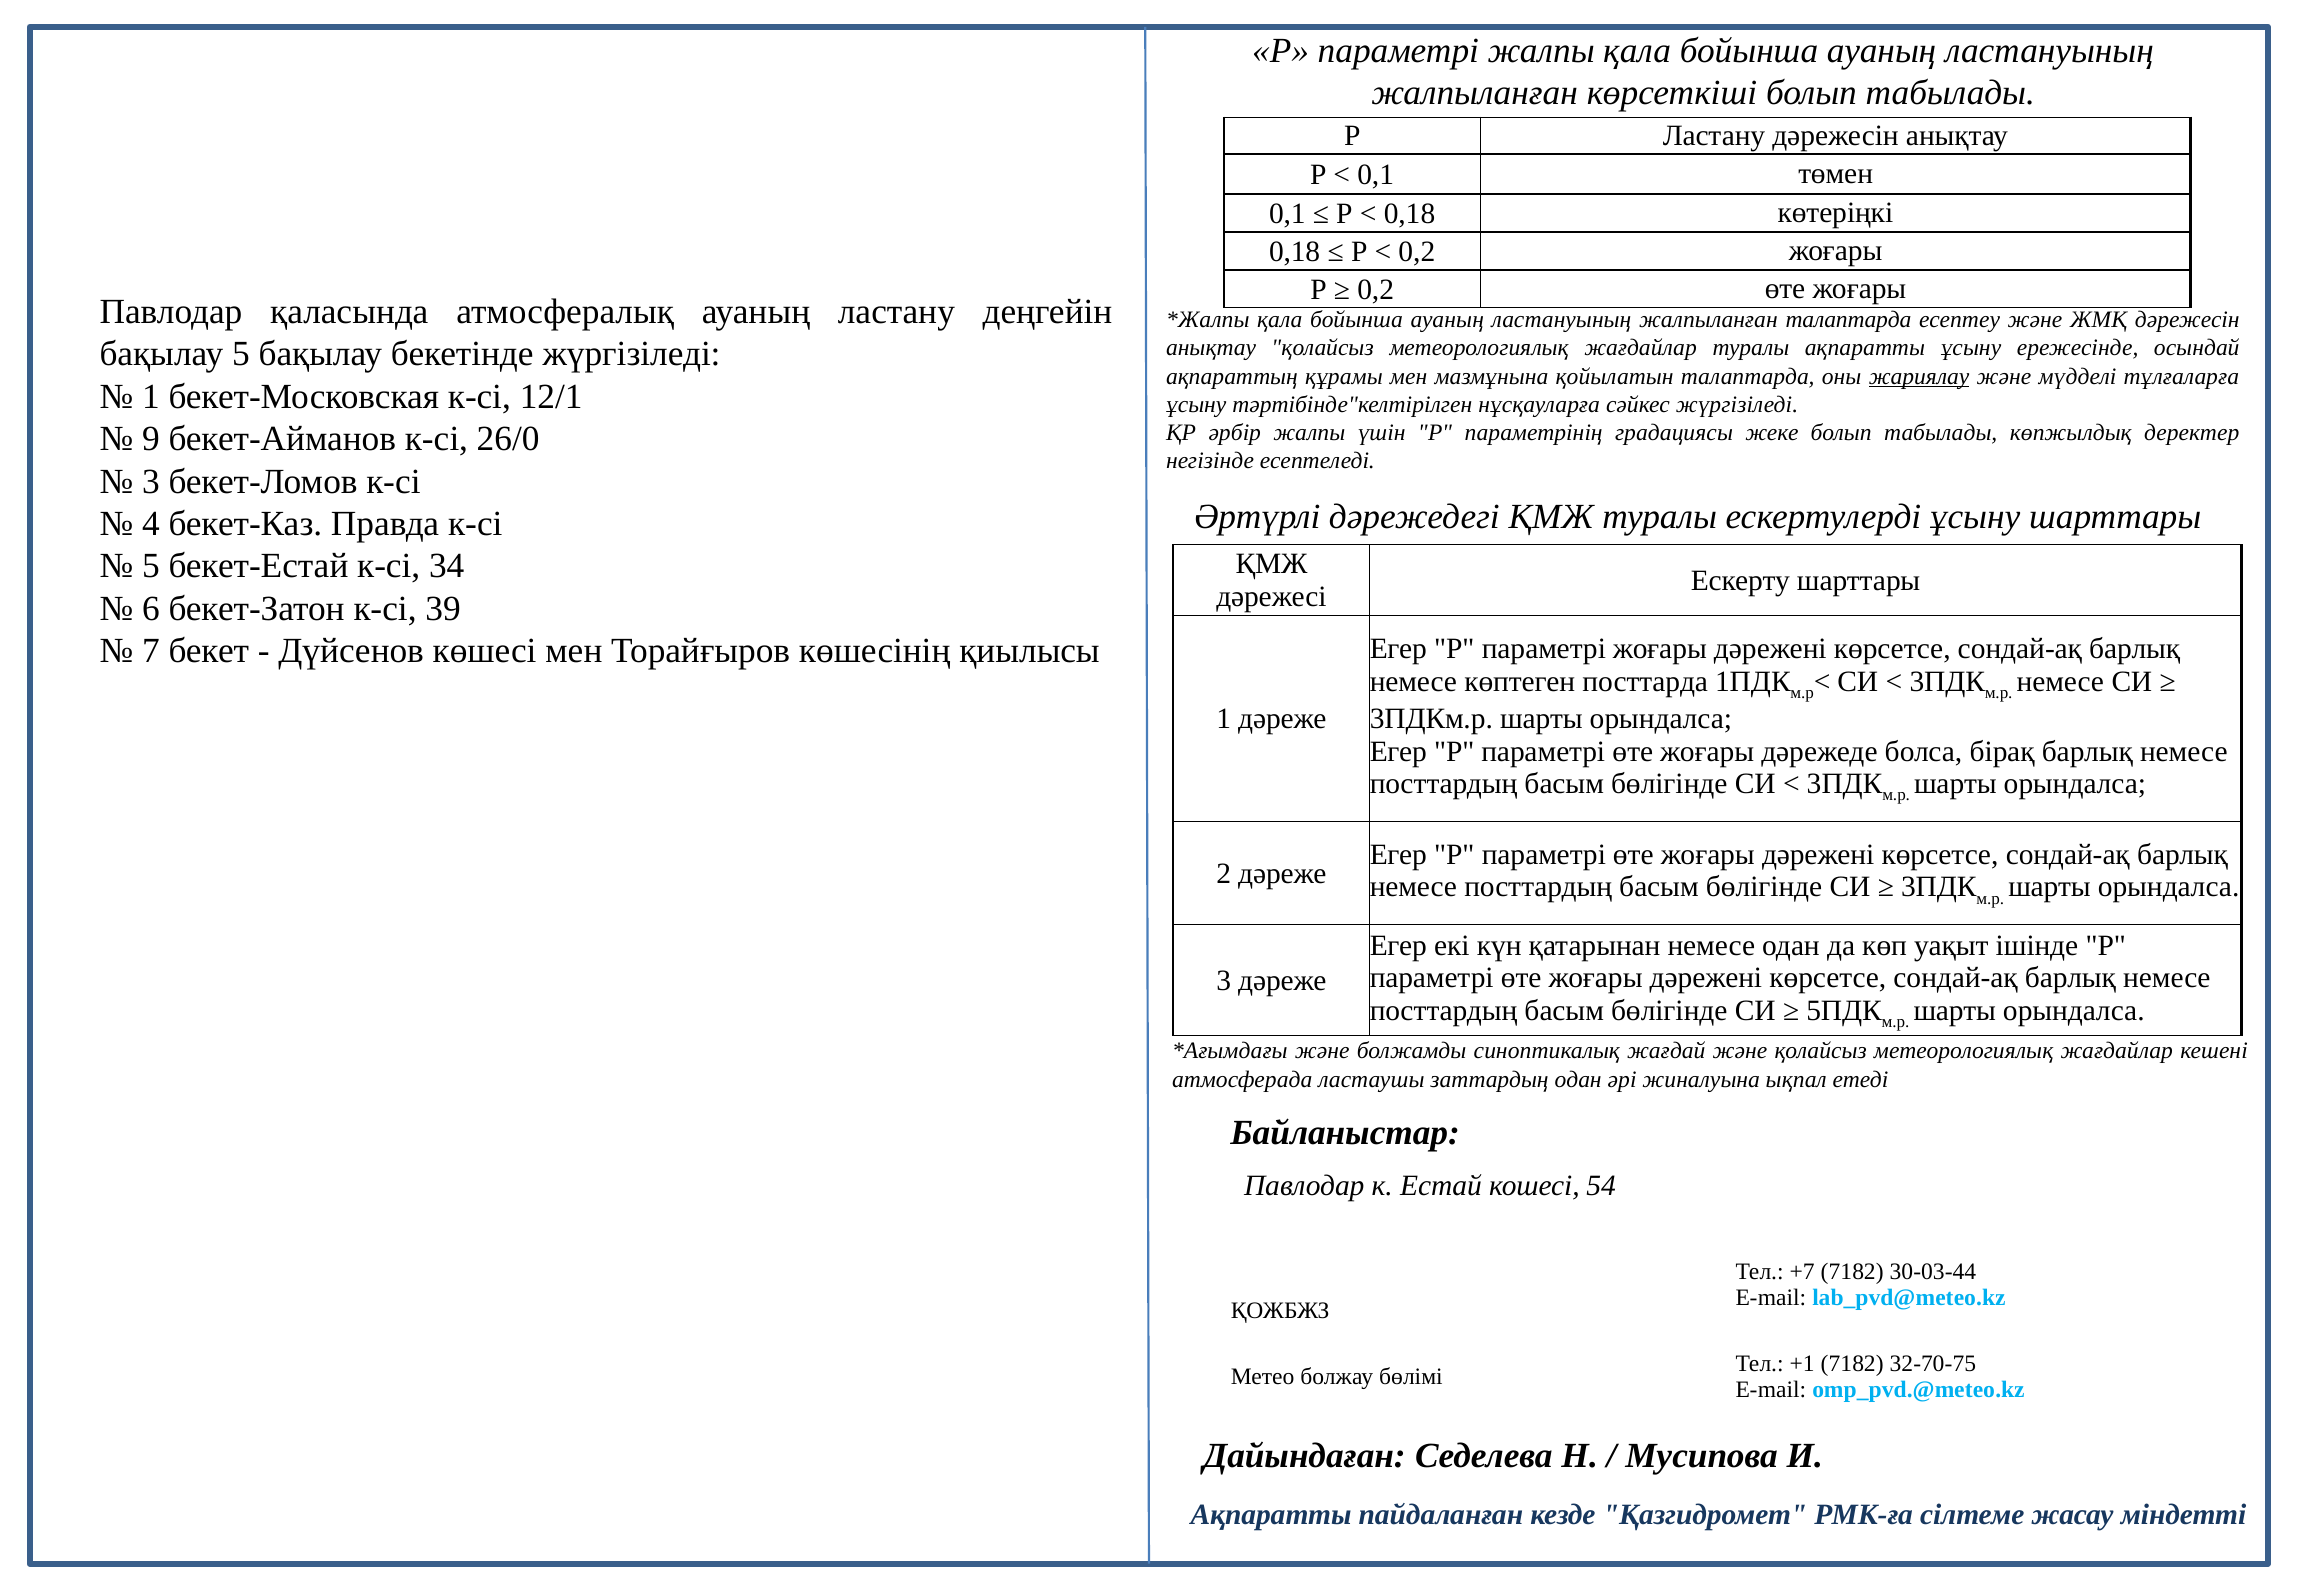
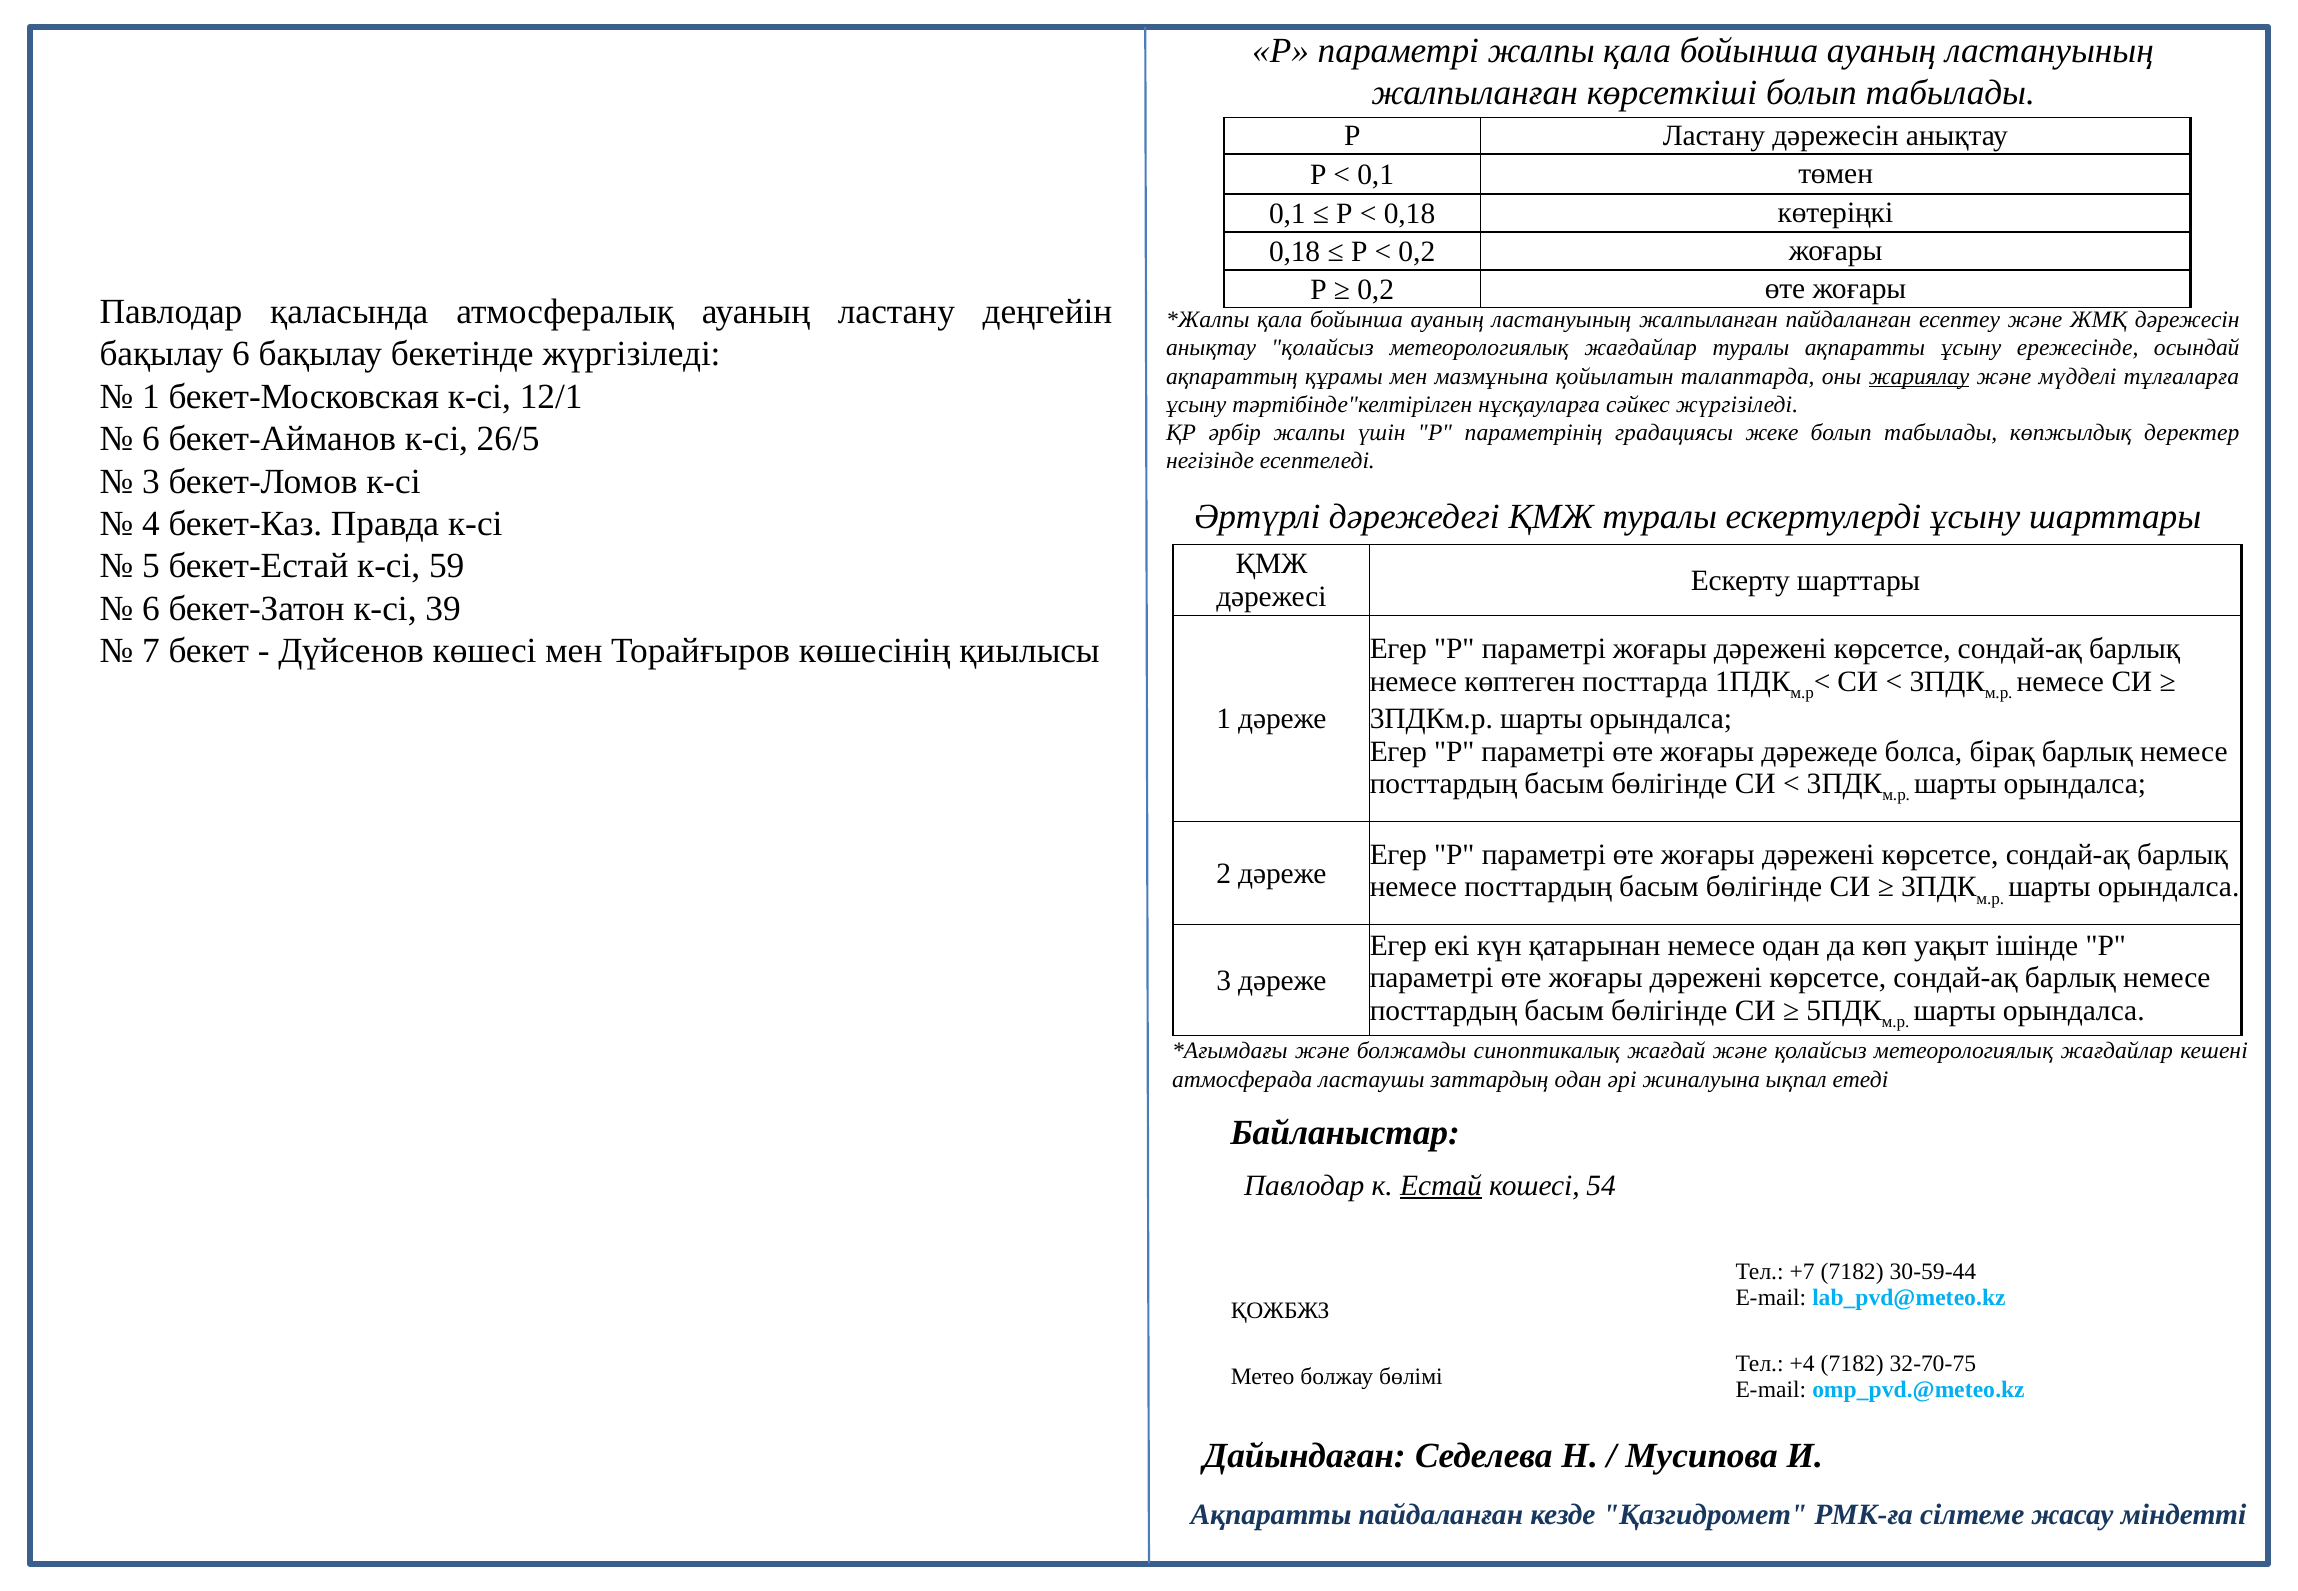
жалпыланған талаптарда: талаптарда -> пайдаланған (1848, 320)
бақылау 5: 5 -> 6 (241, 354)
9: 9 -> 6 (151, 439)
26/0: 26/0 -> 26/5 (508, 439)
34: 34 -> 59 (447, 566)
Естай underline: none -> present (1441, 1185)
30-03-44: 30-03-44 -> 30-59-44 (1933, 1272)
+1: +1 -> +4 (1802, 1364)
